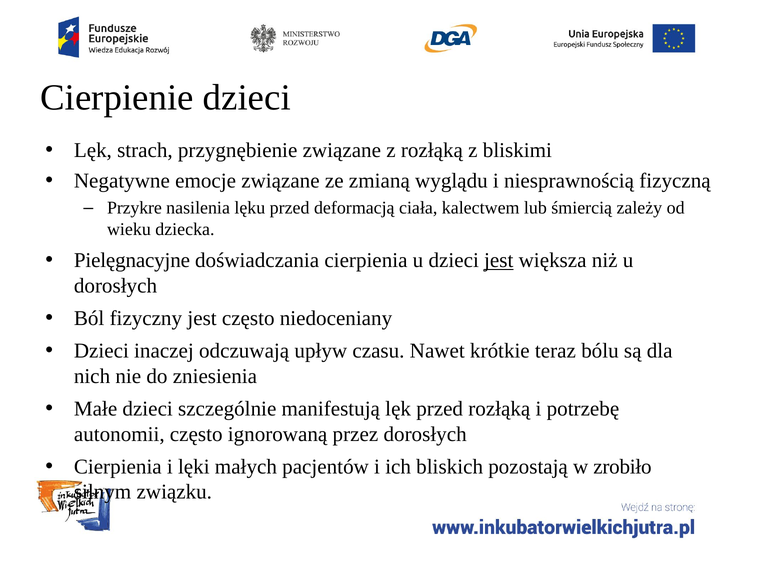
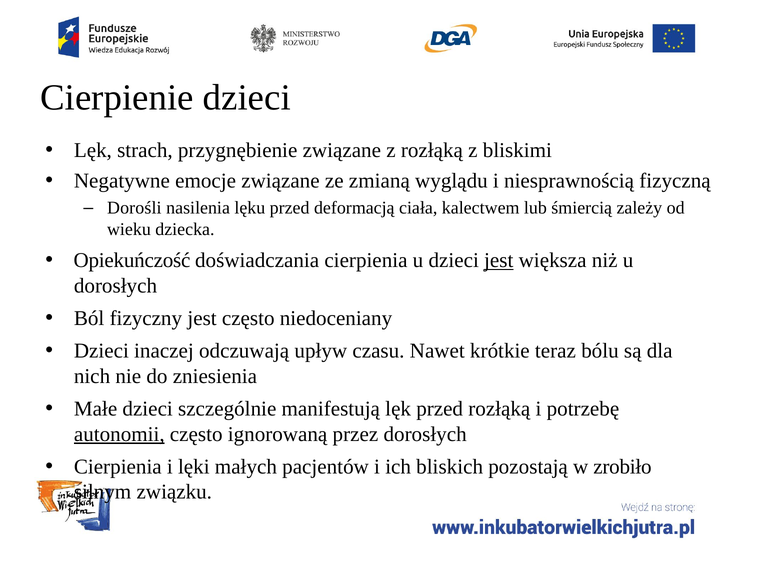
Przykre: Przykre -> Dorośli (134, 208)
Pielęgnacyjne: Pielęgnacyjne -> Opiekuńczość (132, 261)
autonomii underline: none -> present (119, 434)
